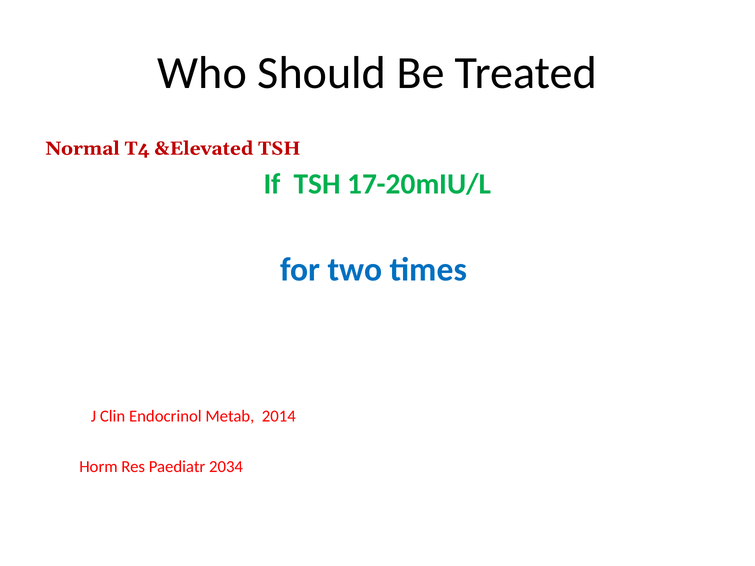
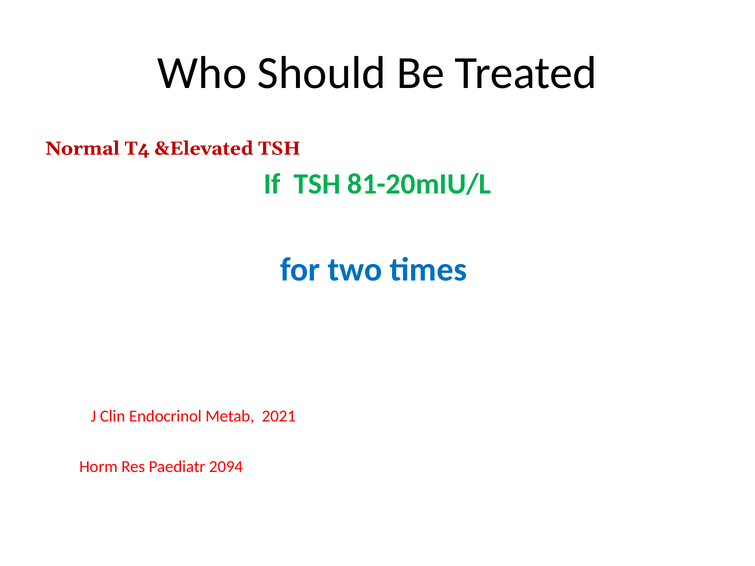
17-20mIU/L: 17-20mIU/L -> 81-20mIU/L (419, 184)
2014: 2014 -> 2021 (279, 416)
2034: 2034 -> 2094 (226, 467)
